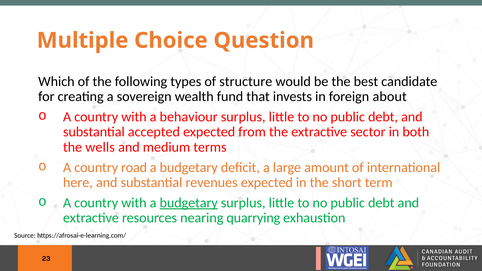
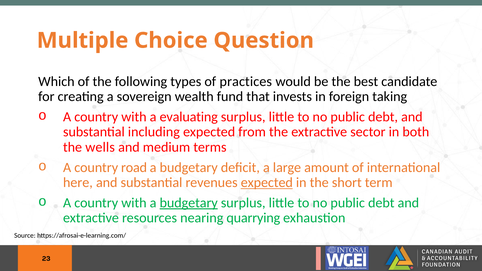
structure: structure -> practices (246, 81)
about: about -> taking (390, 97)
behaviour: behaviour -> evaluating (189, 117)
accepted: accepted -> including (154, 132)
expected underline: none -> present (267, 183)
